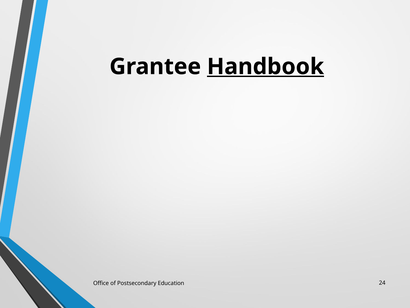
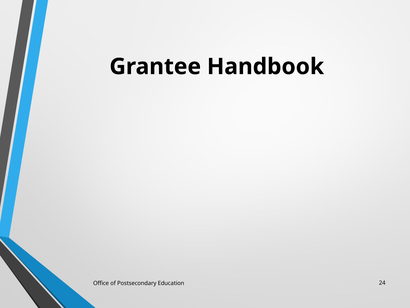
Handbook underline: present -> none (265, 66)
